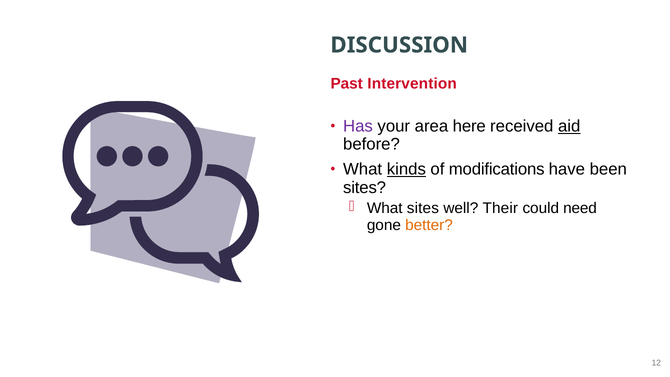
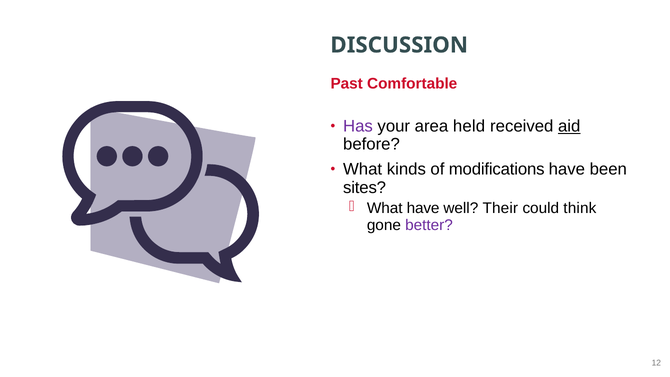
Intervention: Intervention -> Comfortable (412, 84)
here: here -> held (469, 126)
kinds underline: present -> none (406, 169)
What sites: sites -> have (423, 208)
need: need -> think (580, 208)
better colour: orange -> purple (429, 225)
